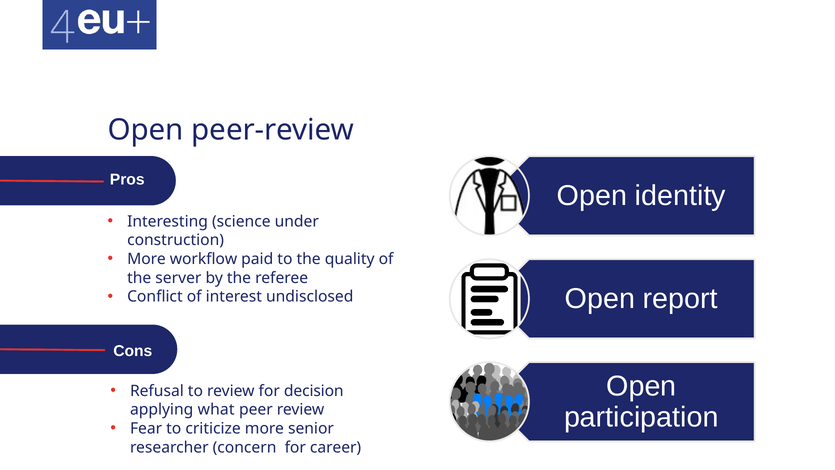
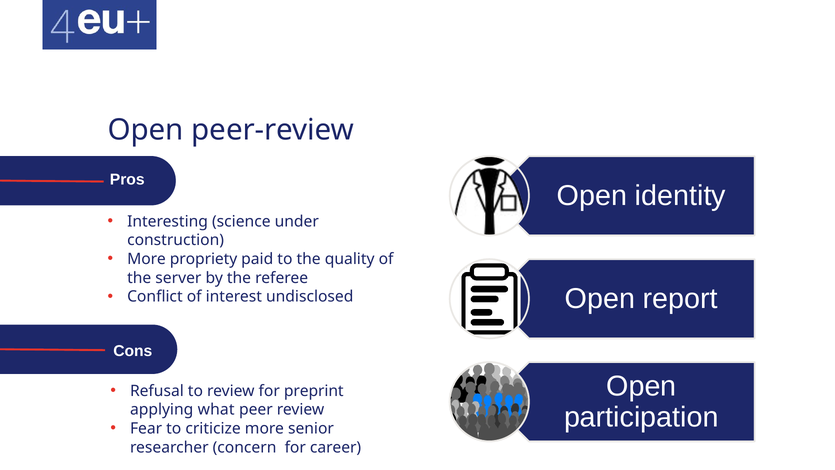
workflow: workflow -> propriety (204, 259)
decision: decision -> preprint (314, 391)
